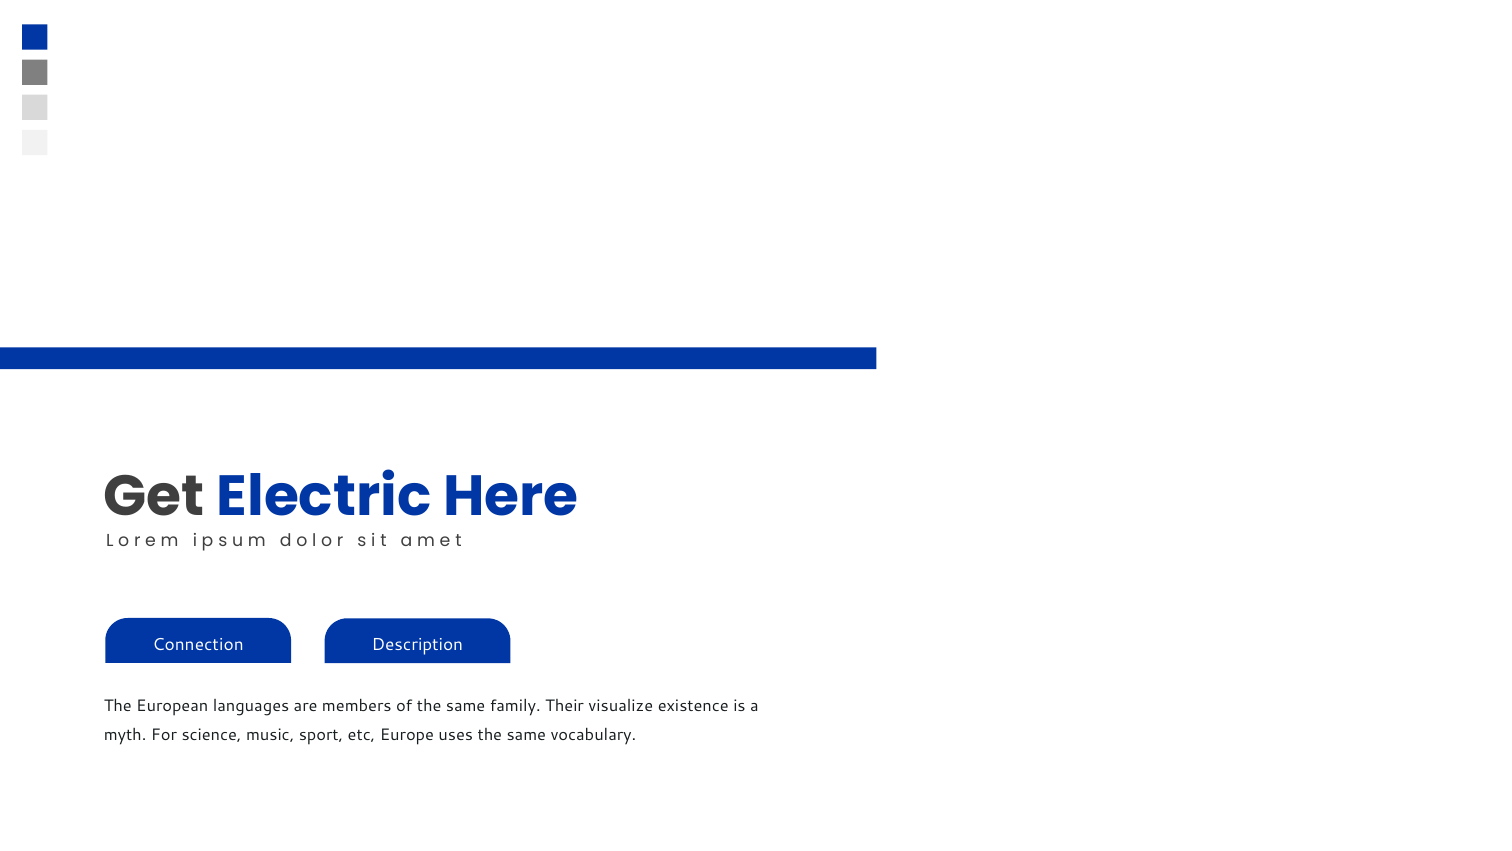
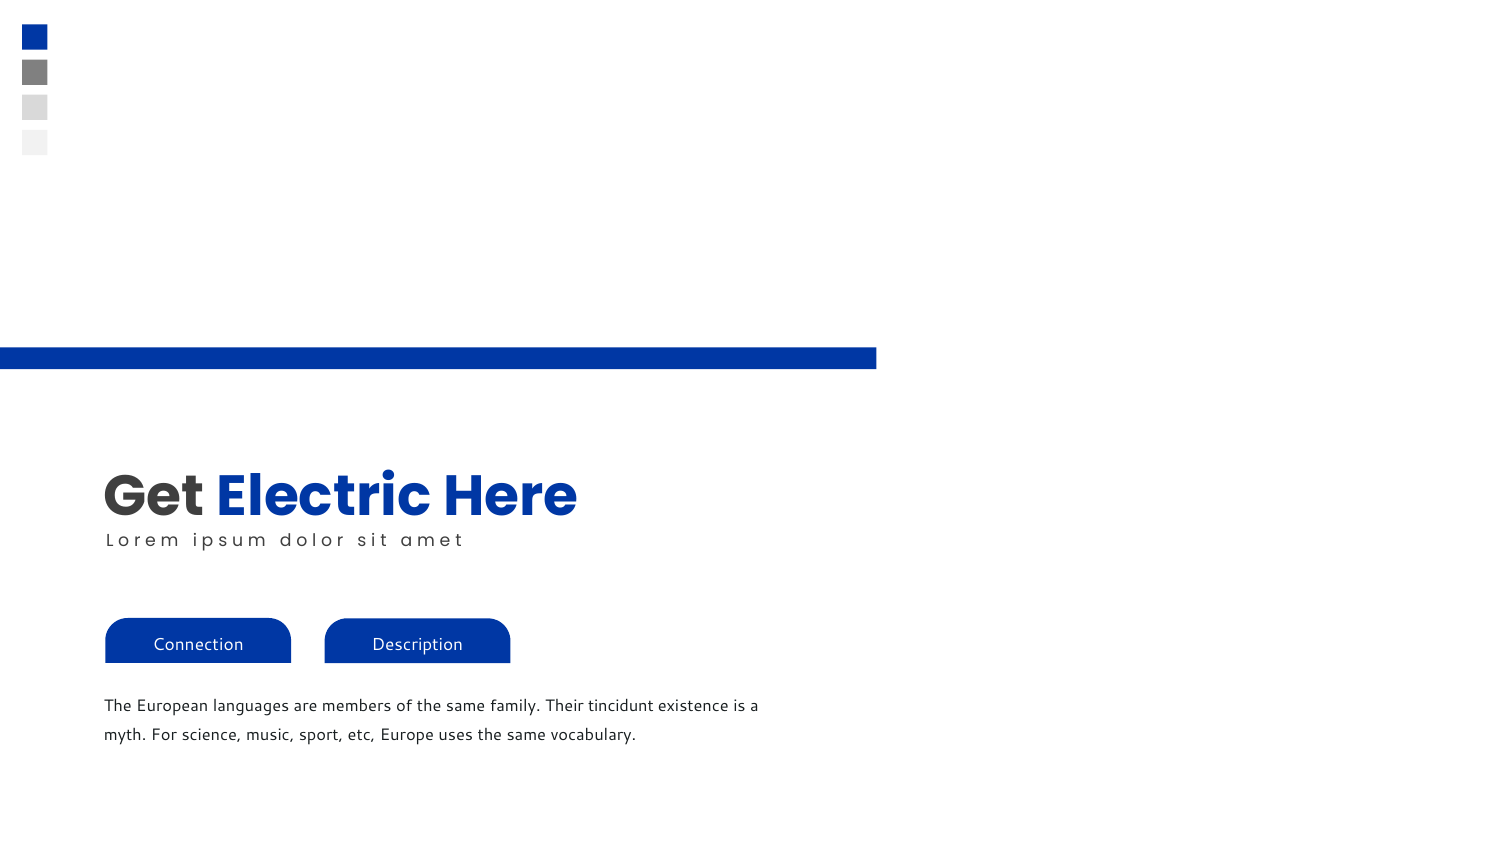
visualize: visualize -> tincidunt (621, 705)
